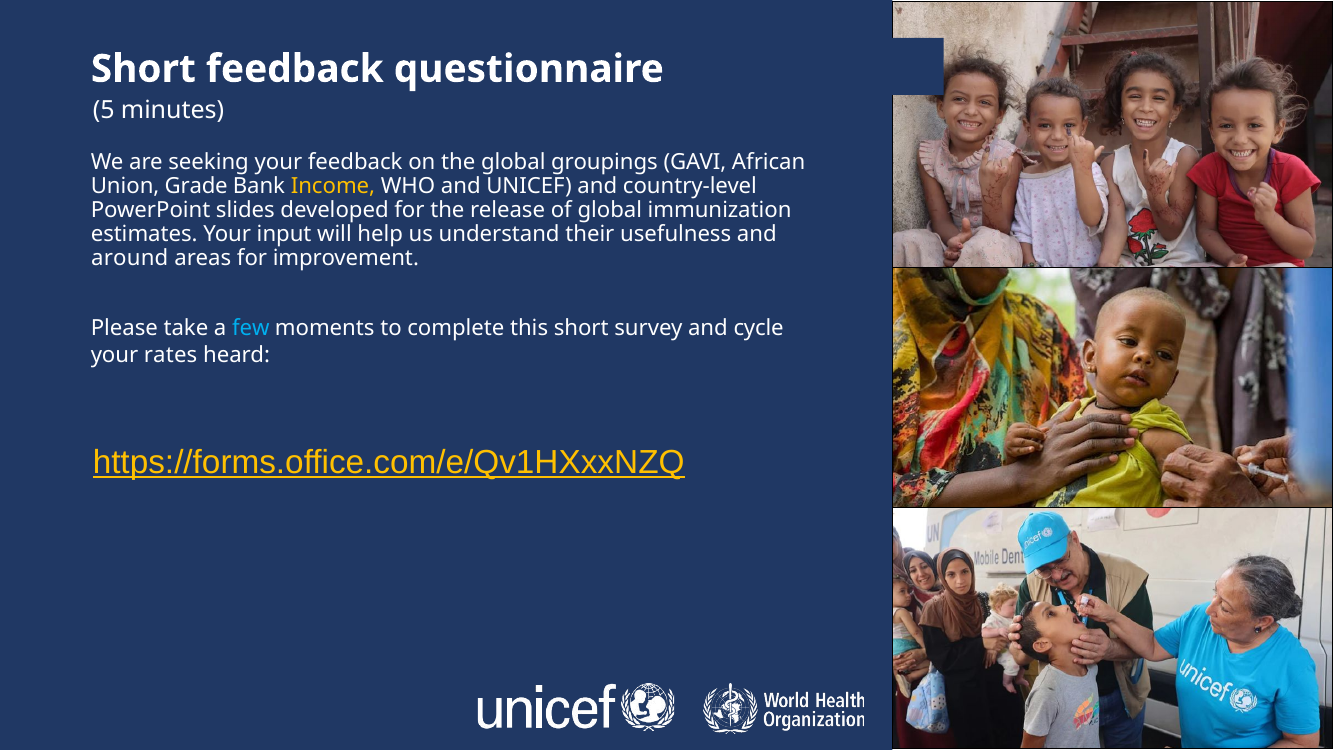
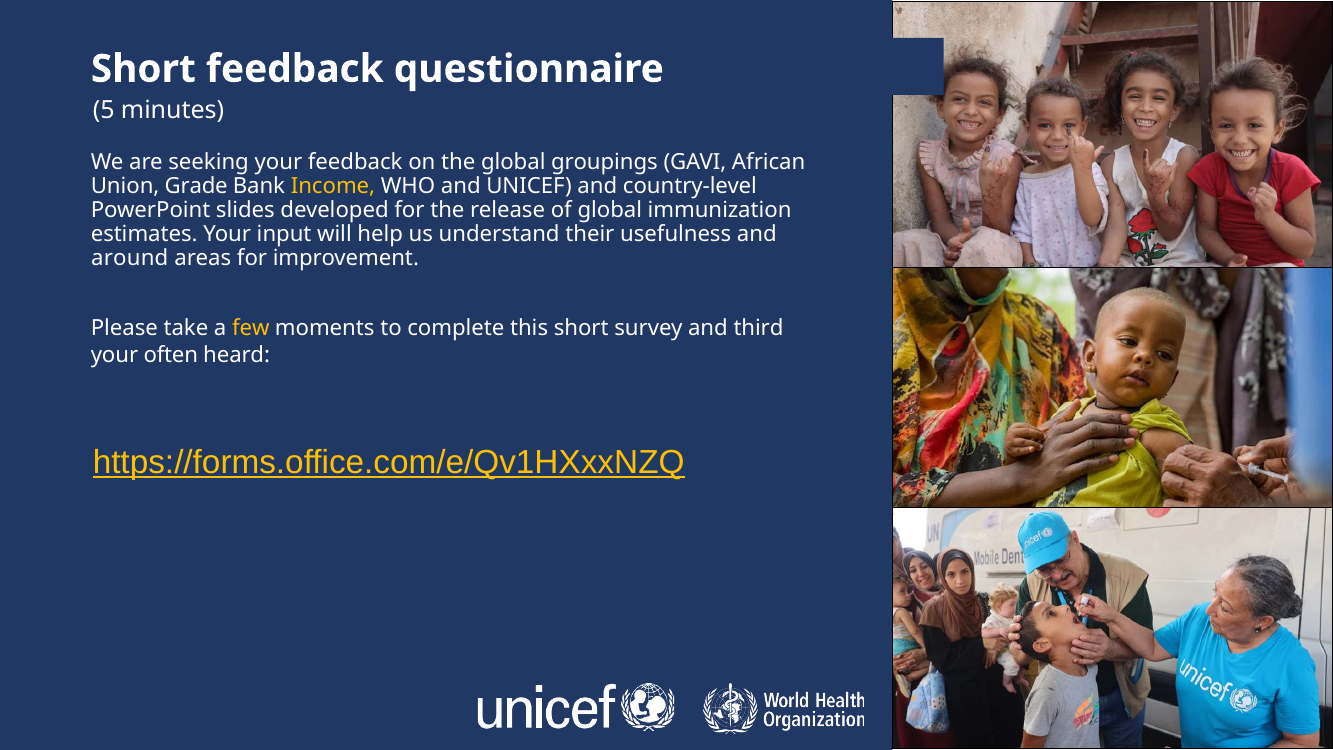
few colour: light blue -> yellow (251, 328)
cycle: cycle -> third (758, 328)
rates: rates -> often (171, 355)
